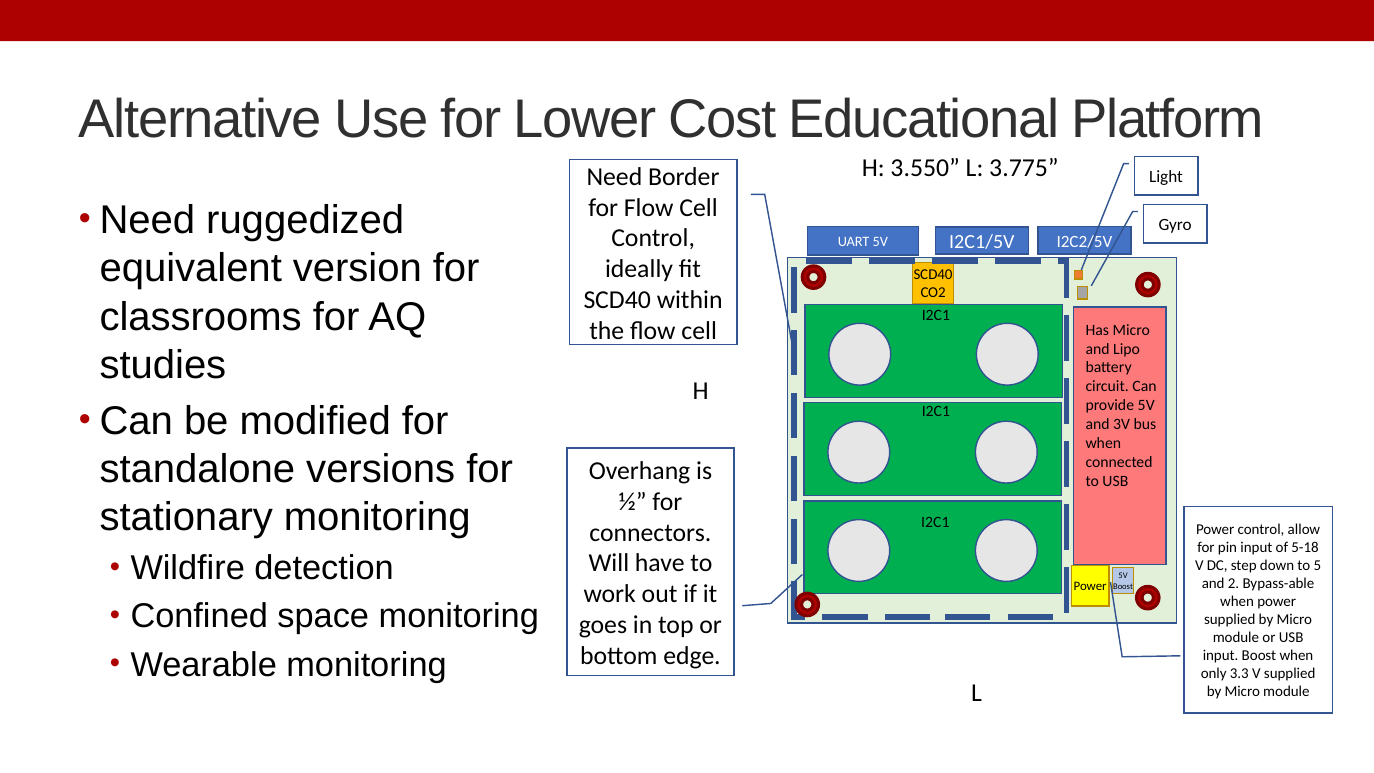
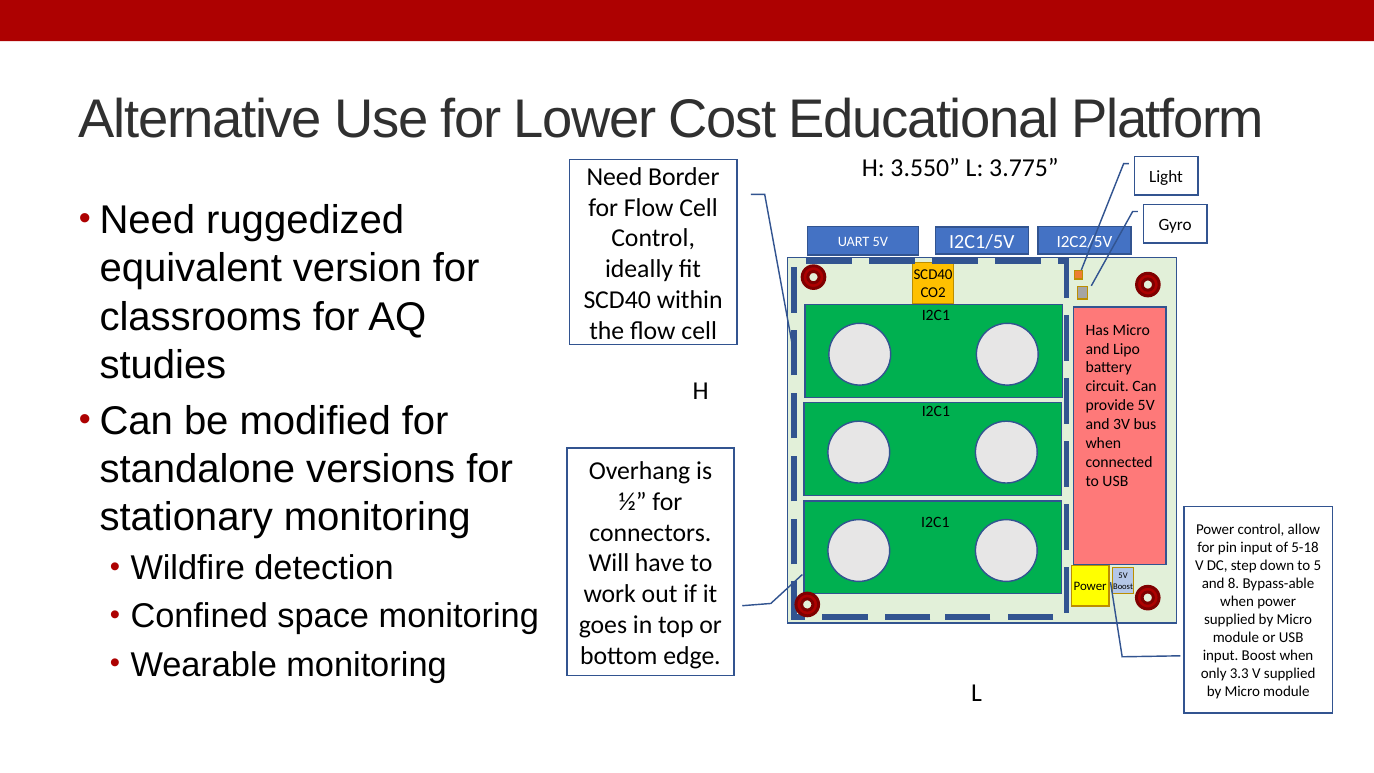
2: 2 -> 8 (1234, 583)
